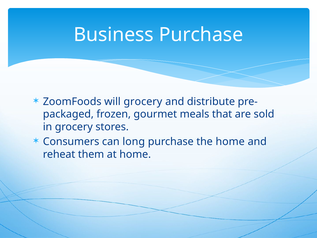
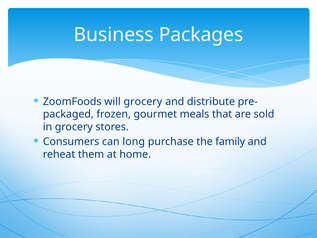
Business Purchase: Purchase -> Packages (201, 35)
the home: home -> family (230, 142)
